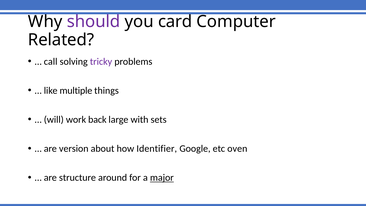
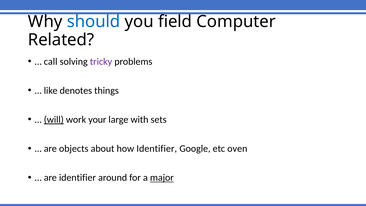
should colour: purple -> blue (94, 22)
card: card -> field (175, 22)
multiple: multiple -> denotes (76, 90)
will underline: none -> present (54, 120)
back: back -> your (97, 120)
version: version -> objects (74, 149)
are structure: structure -> identifier (77, 178)
